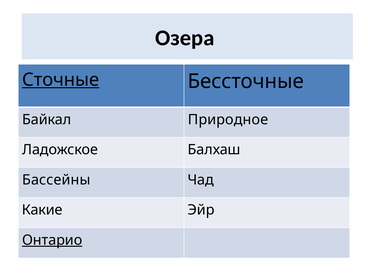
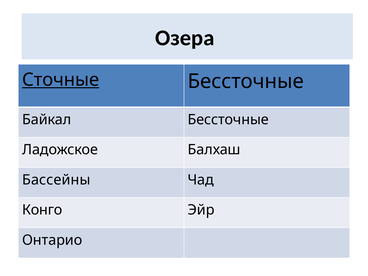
Байкал Природное: Природное -> Бессточные (228, 120)
Какие: Какие -> Конго (42, 210)
Онтарио underline: present -> none (52, 240)
